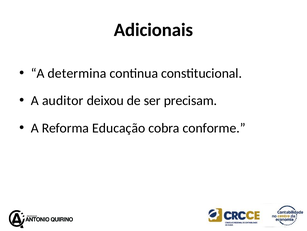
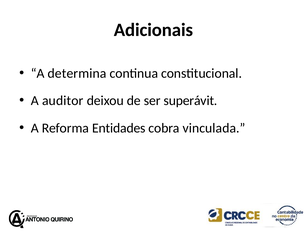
precisam: precisam -> superávit (190, 100)
Educação: Educação -> Entidades (119, 128)
conforme: conforme -> vinculada (214, 128)
